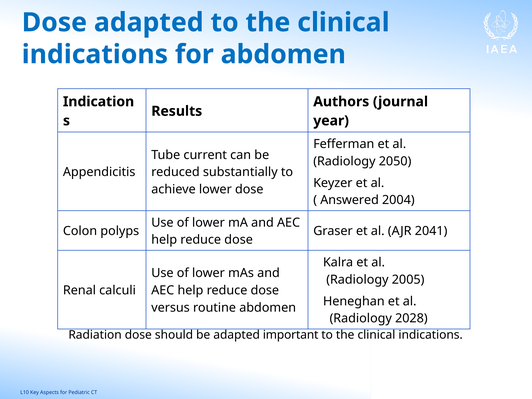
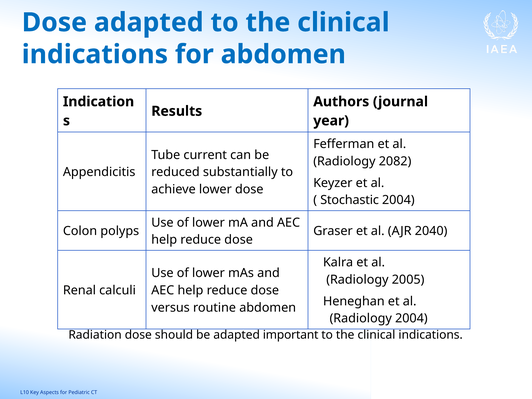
2050: 2050 -> 2082 (395, 161)
Answered: Answered -> Stochastic (350, 200)
2041: 2041 -> 2040 (431, 231)
Radiology 2028: 2028 -> 2004 (411, 318)
